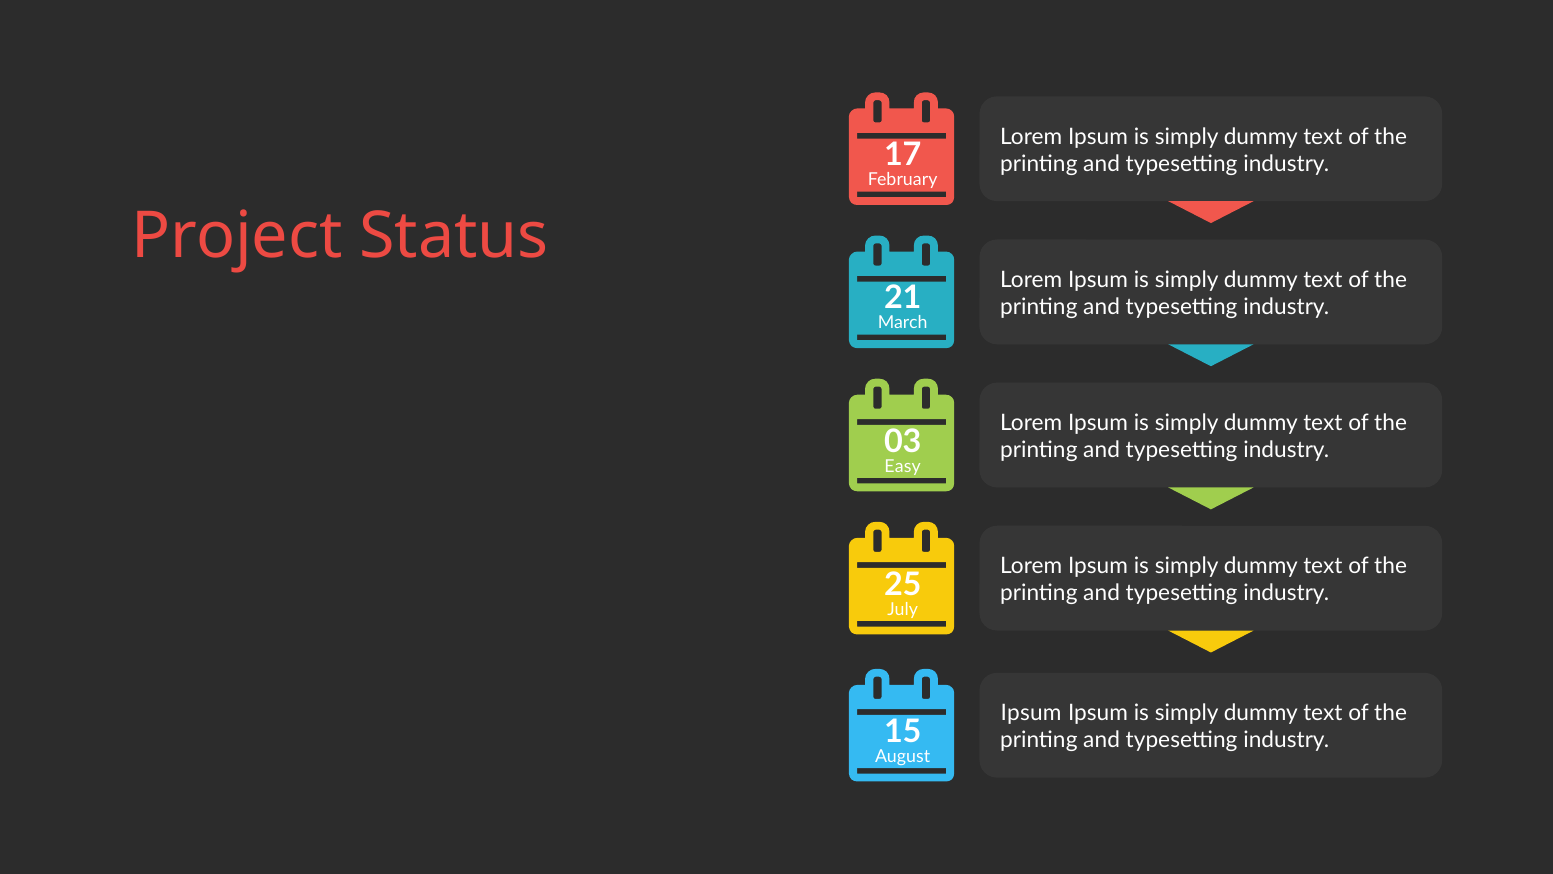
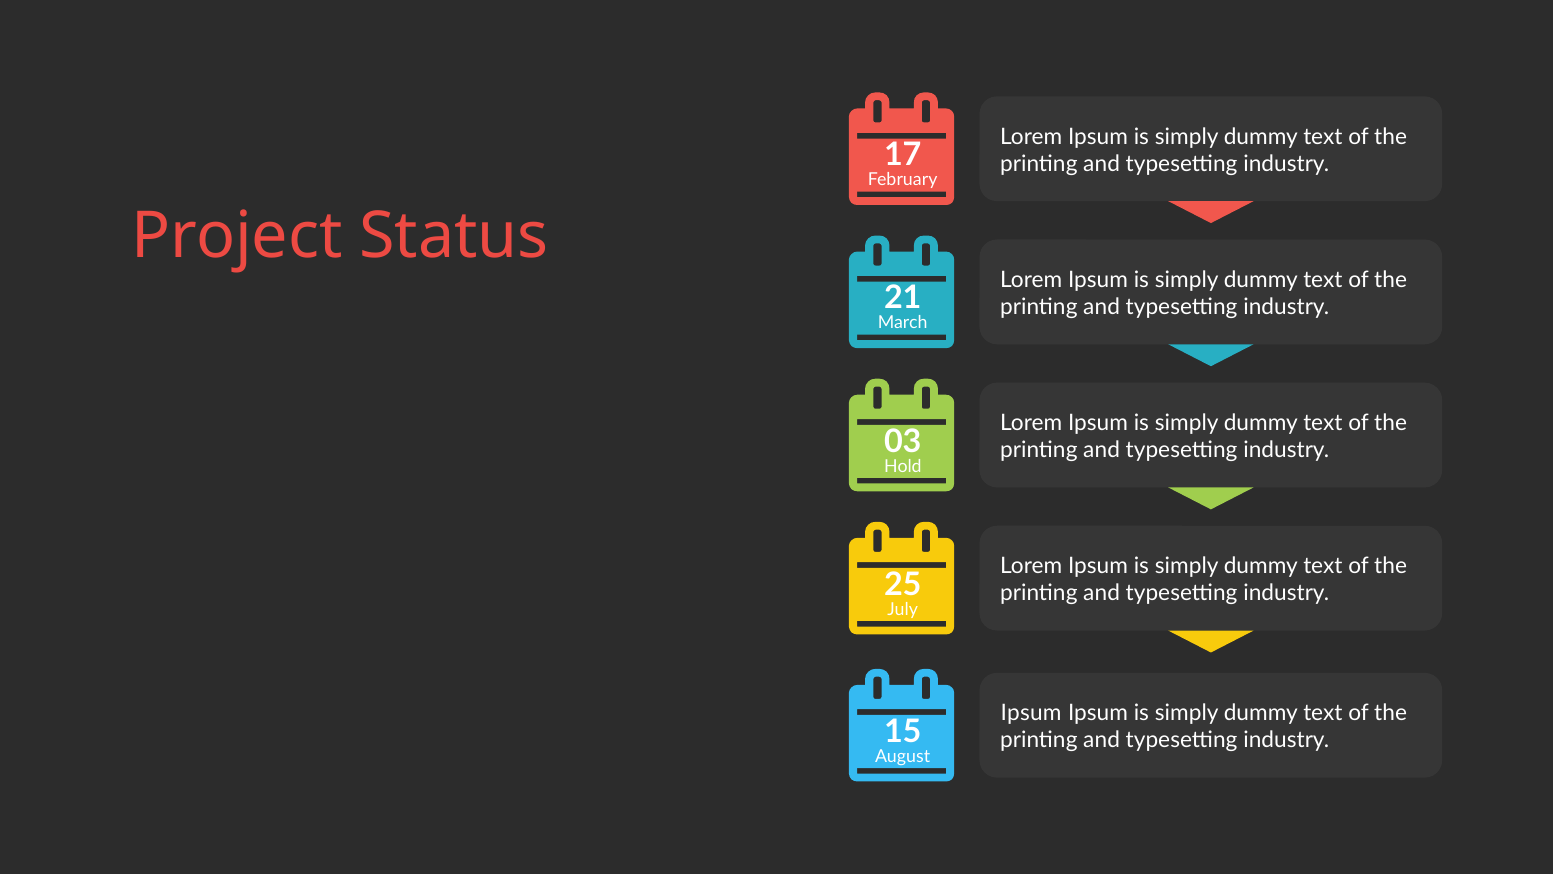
Easy: Easy -> Hold (903, 466)
